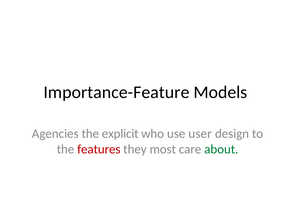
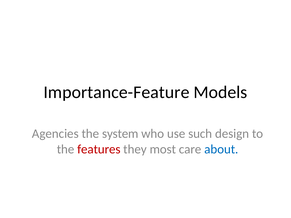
explicit: explicit -> system (120, 134)
user: user -> such (200, 134)
about colour: green -> blue (221, 149)
